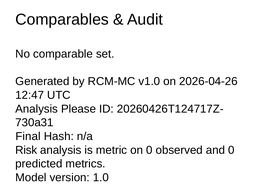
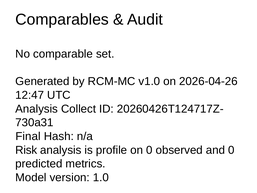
Please: Please -> Collect (79, 109)
metric: metric -> profile (112, 150)
